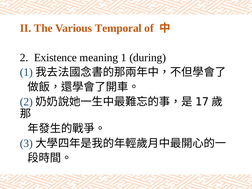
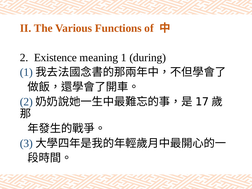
Temporal: Temporal -> Functions (118, 28)
